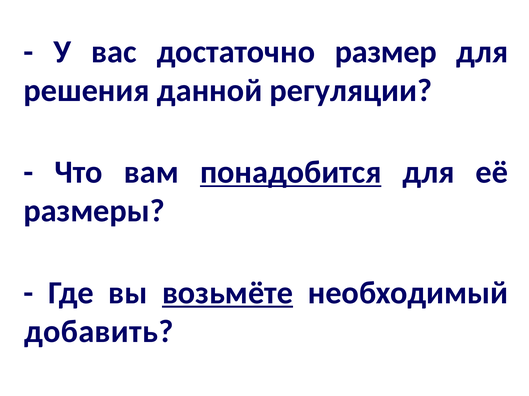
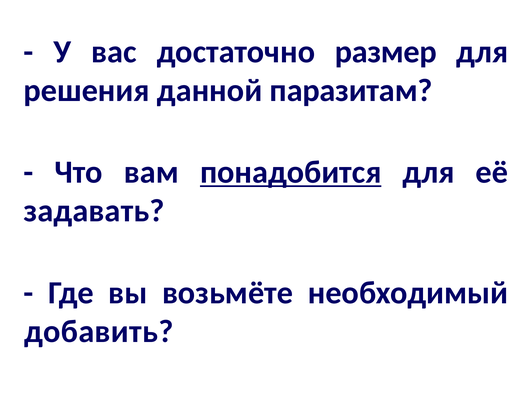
регуляции: регуляции -> паразитам (351, 91)
размеры: размеры -> задавать (94, 211)
возьмёте underline: present -> none (228, 293)
